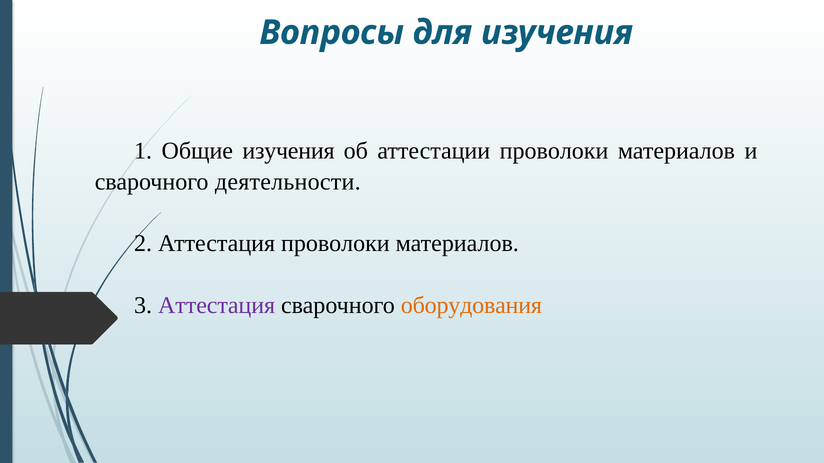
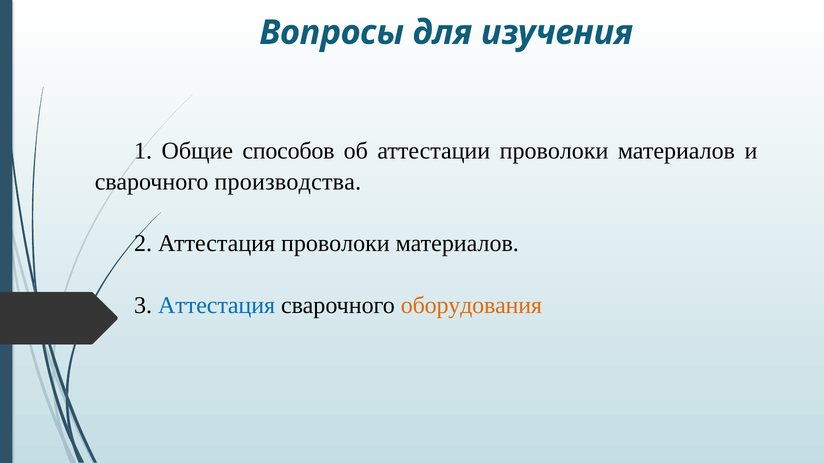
Общие изучения: изучения -> способов (288, 151)
деятельности: деятельности -> производства (288, 182)
Аттестация colour: purple -> blue (217, 305)
